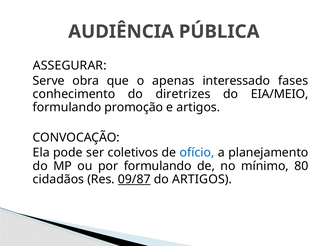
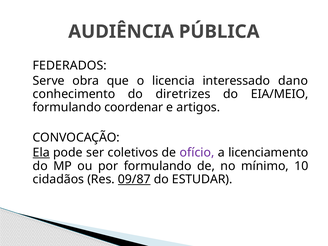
ASSEGURAR: ASSEGURAR -> FEDERADOS (70, 66)
apenas: apenas -> licencia (173, 81)
fases: fases -> dano (293, 81)
promoção: promoção -> coordenar (134, 107)
Ela underline: none -> present (41, 153)
ofício colour: blue -> purple (197, 153)
planejamento: planejamento -> licenciamento (268, 153)
80: 80 -> 10 (301, 166)
do ARTIGOS: ARTIGOS -> ESTUDAR (202, 179)
